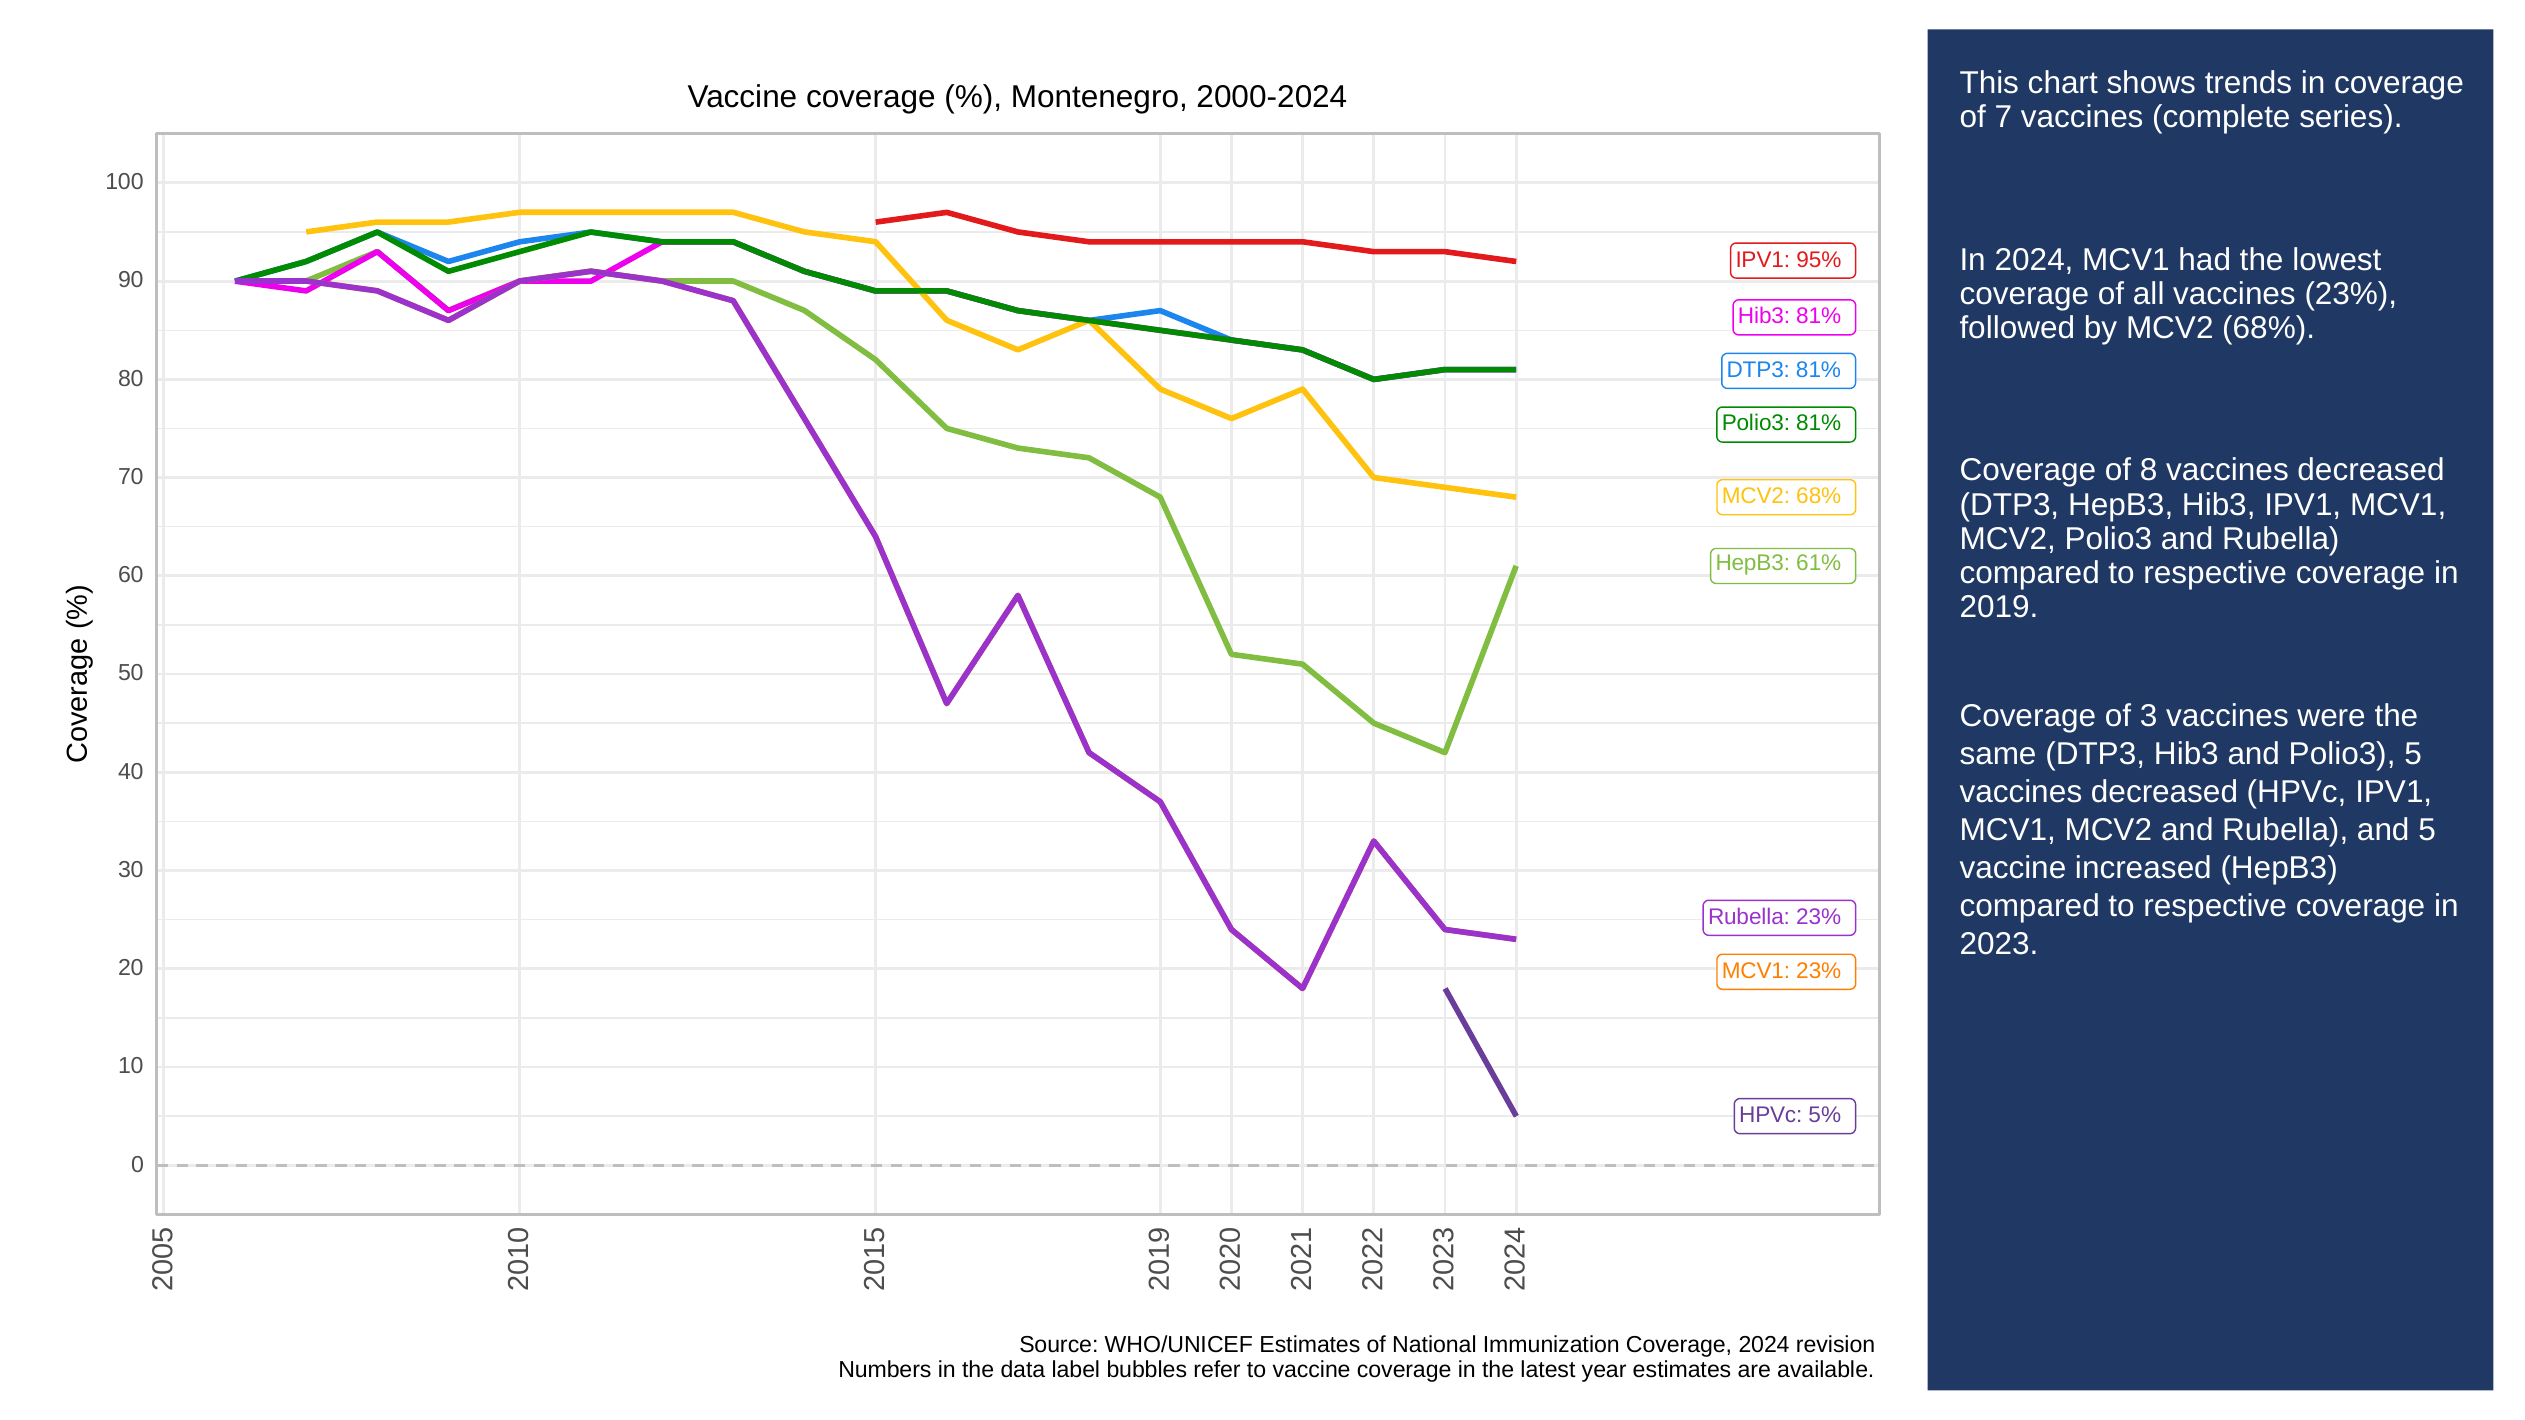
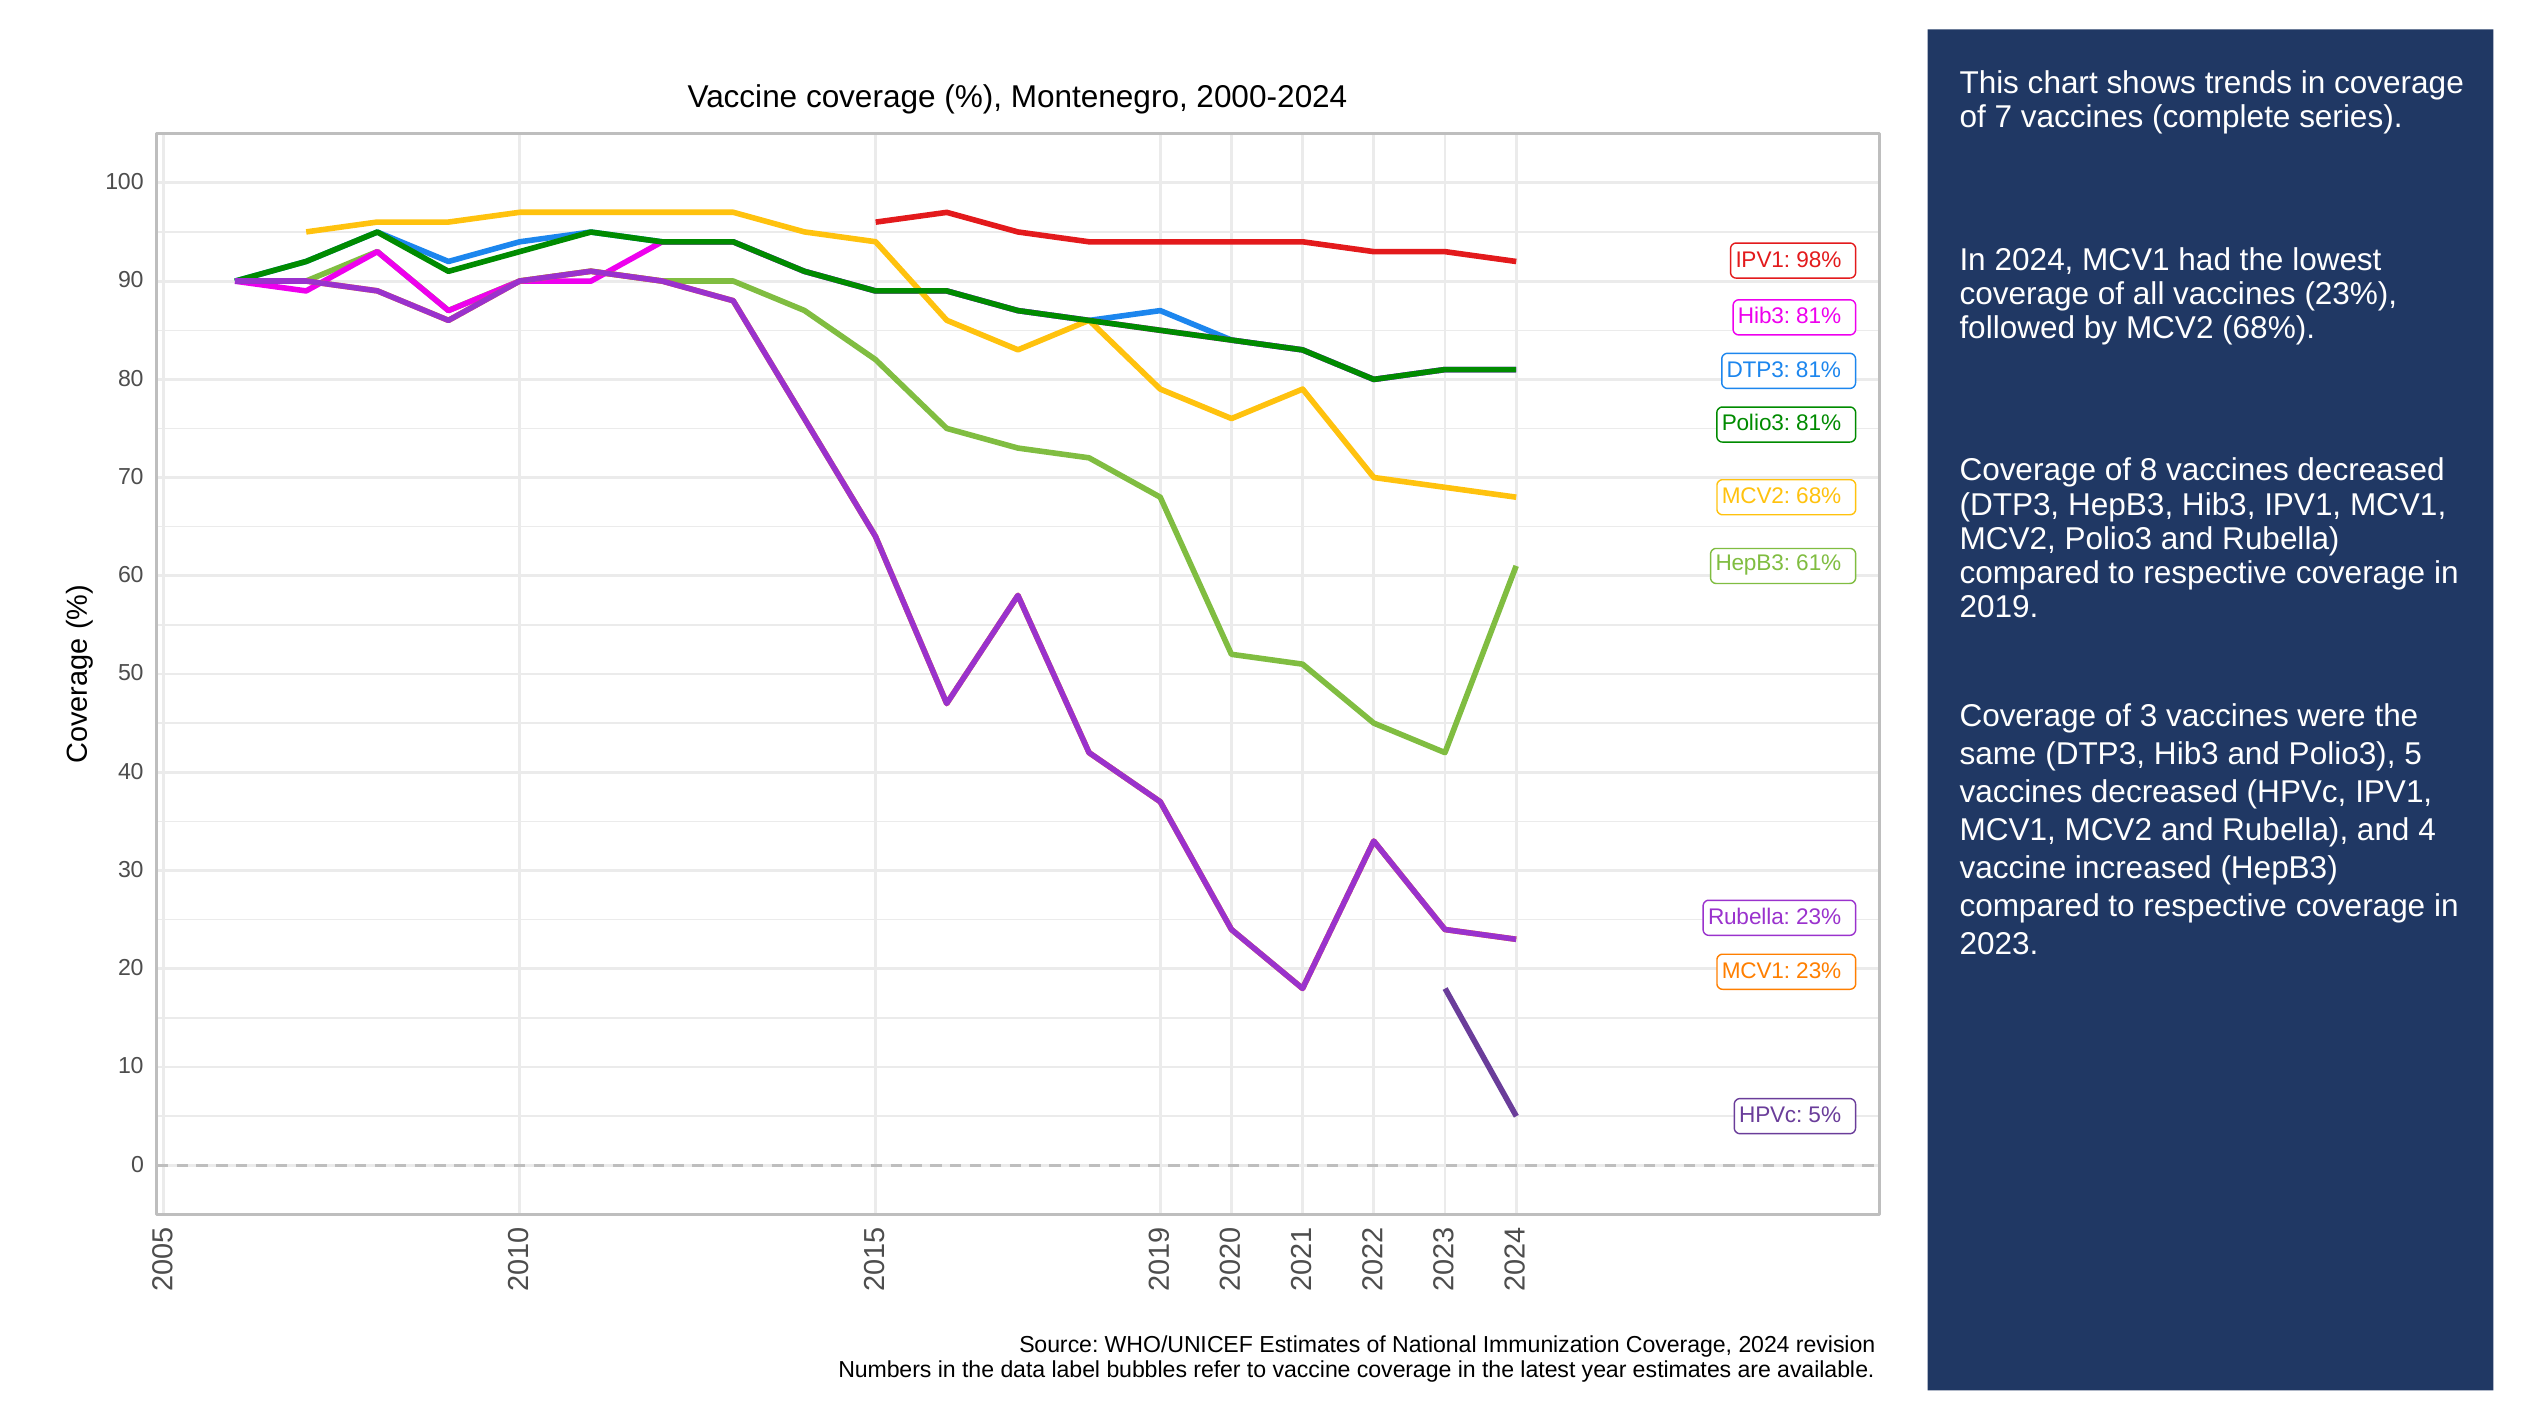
95%: 95% -> 98% (1819, 260)
and 5: 5 -> 4 (2427, 830)
